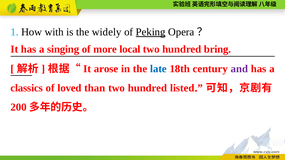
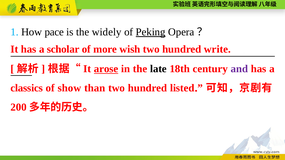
with: with -> pace (54, 32)
singing: singing -> scholar (63, 49)
local: local -> wish (130, 49)
bring: bring -> write (217, 49)
arose underline: none -> present (106, 69)
late colour: blue -> black (158, 69)
loved: loved -> show (69, 88)
